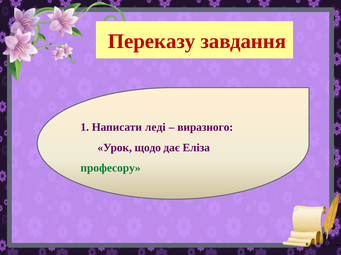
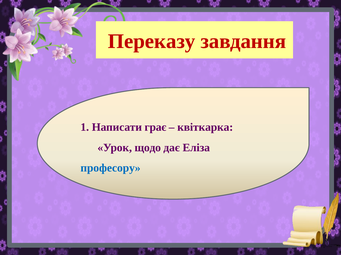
леді: леді -> грає (155, 128)
виразного: виразного -> квіткарка (205, 128)
професору colour: green -> blue (110, 168)
